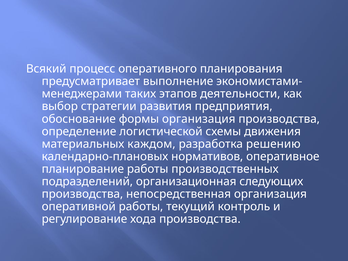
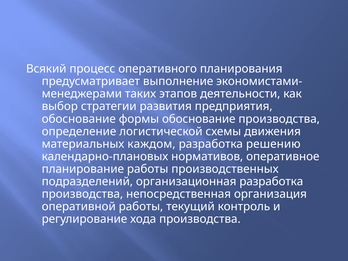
формы организация: организация -> обоснование (199, 119)
организационная следующих: следующих -> разработка (271, 182)
